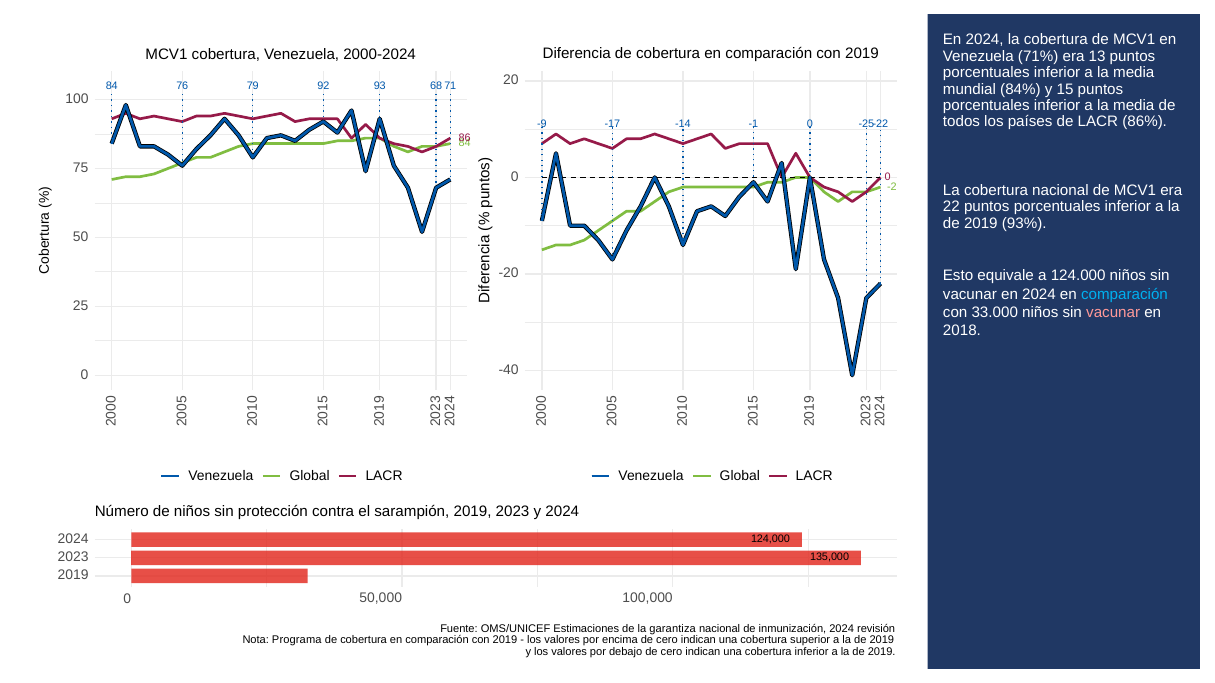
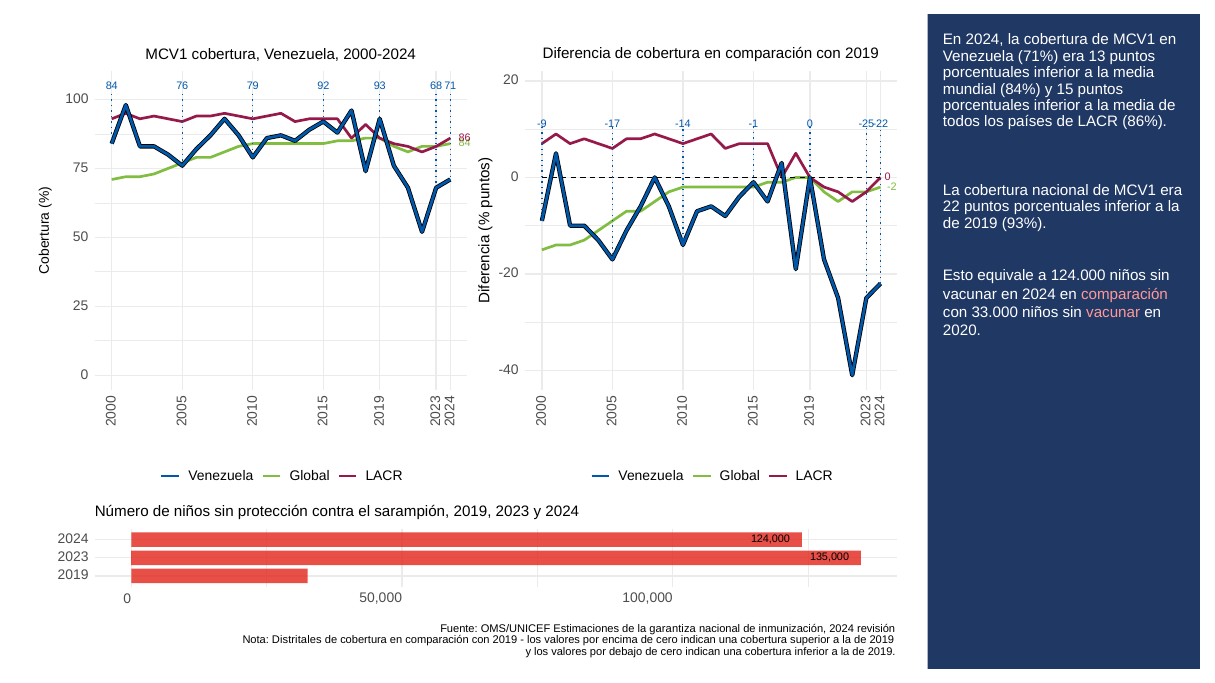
comparación colour: light blue -> pink (1124, 294)
2018: 2018 -> 2020 (962, 331)
Programa: Programa -> Distritales (297, 641)
